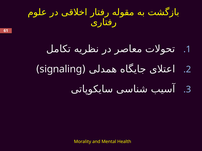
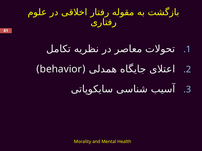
signaling: signaling -> behavior (61, 69)
